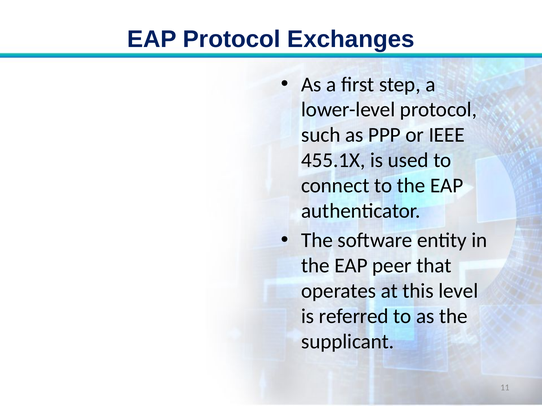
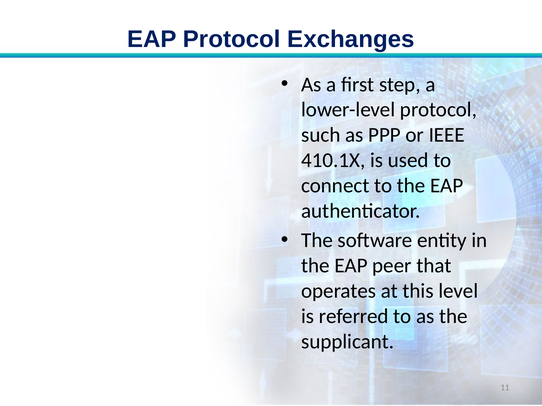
455.1X: 455.1X -> 410.1X (333, 160)
